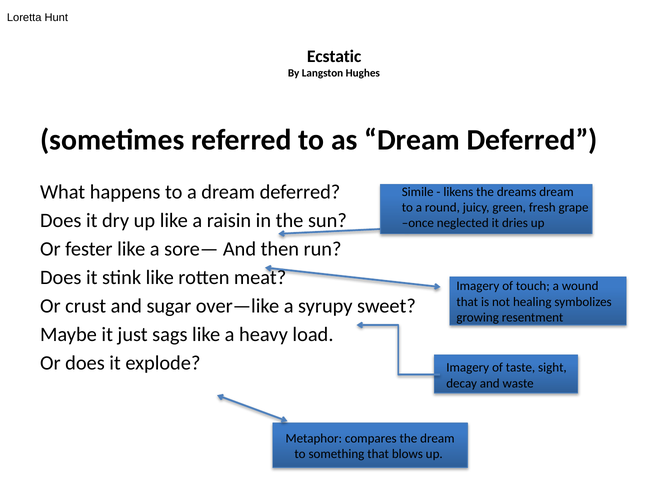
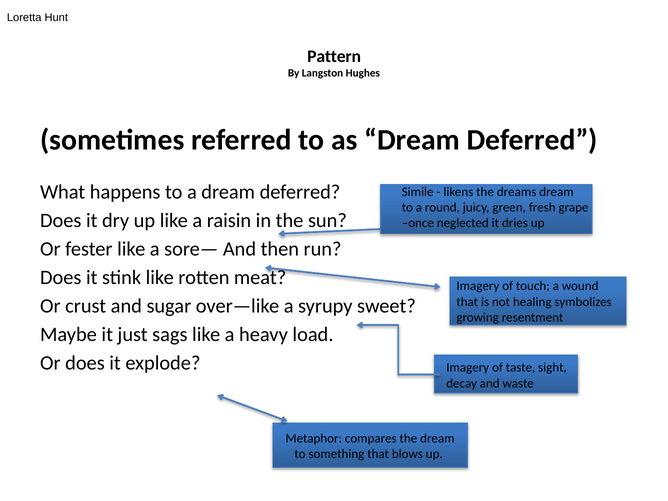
Ecstatic: Ecstatic -> Pattern (334, 56)
